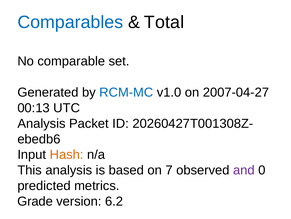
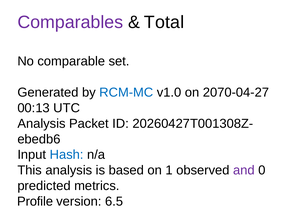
Comparables colour: blue -> purple (70, 22)
2007-04-27: 2007-04-27 -> 2070-04-27 (236, 92)
Hash colour: orange -> blue (67, 154)
7: 7 -> 1 (169, 170)
Grade: Grade -> Profile (35, 201)
6.2: 6.2 -> 6.5 (114, 201)
